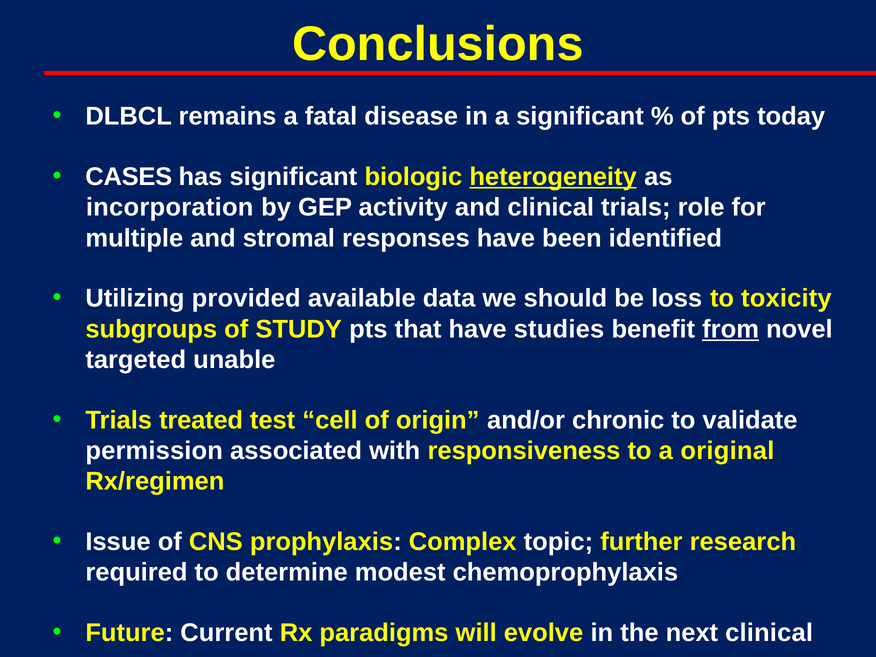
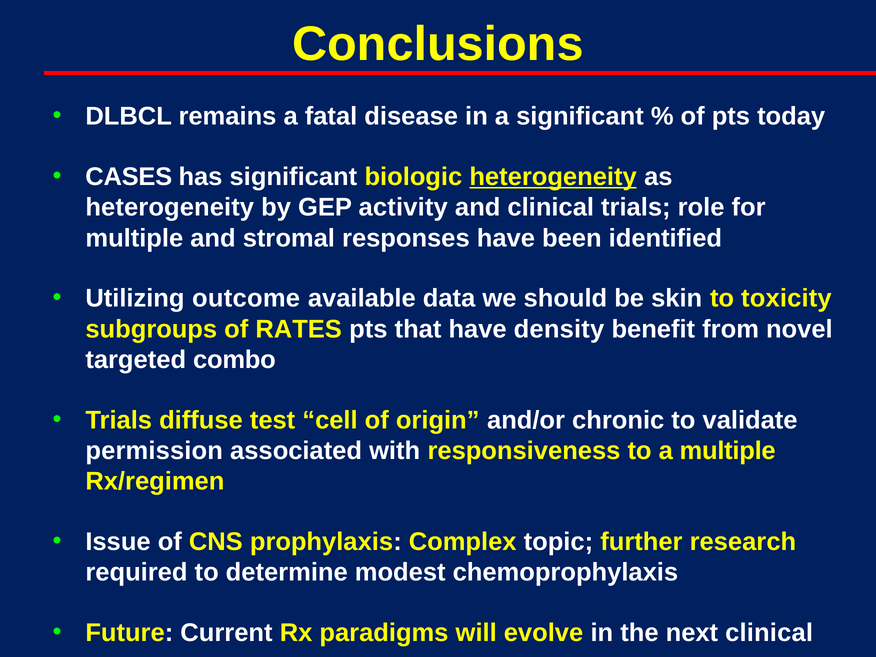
incorporation: incorporation -> heterogeneity (170, 207)
provided: provided -> outcome (246, 298)
loss: loss -> skin (677, 298)
STUDY: STUDY -> RATES (299, 329)
studies: studies -> density (559, 329)
from underline: present -> none (731, 329)
unable: unable -> combo (234, 360)
treated: treated -> diffuse (201, 420)
a original: original -> multiple (728, 451)
